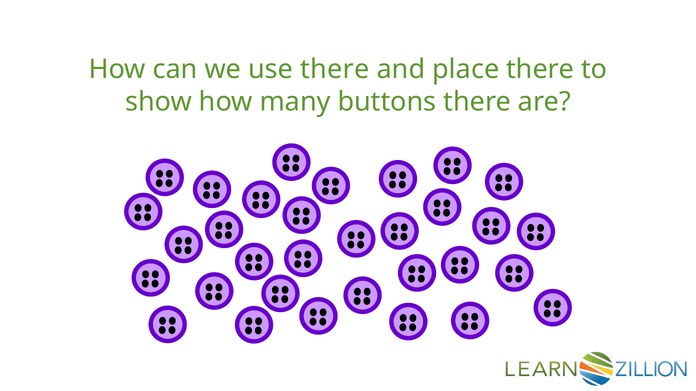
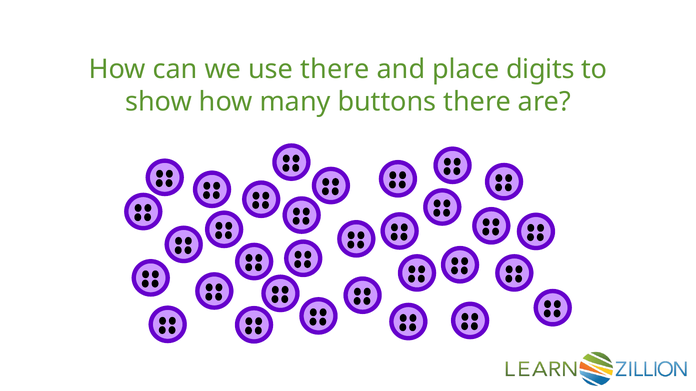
place there: there -> digits (540, 69)
